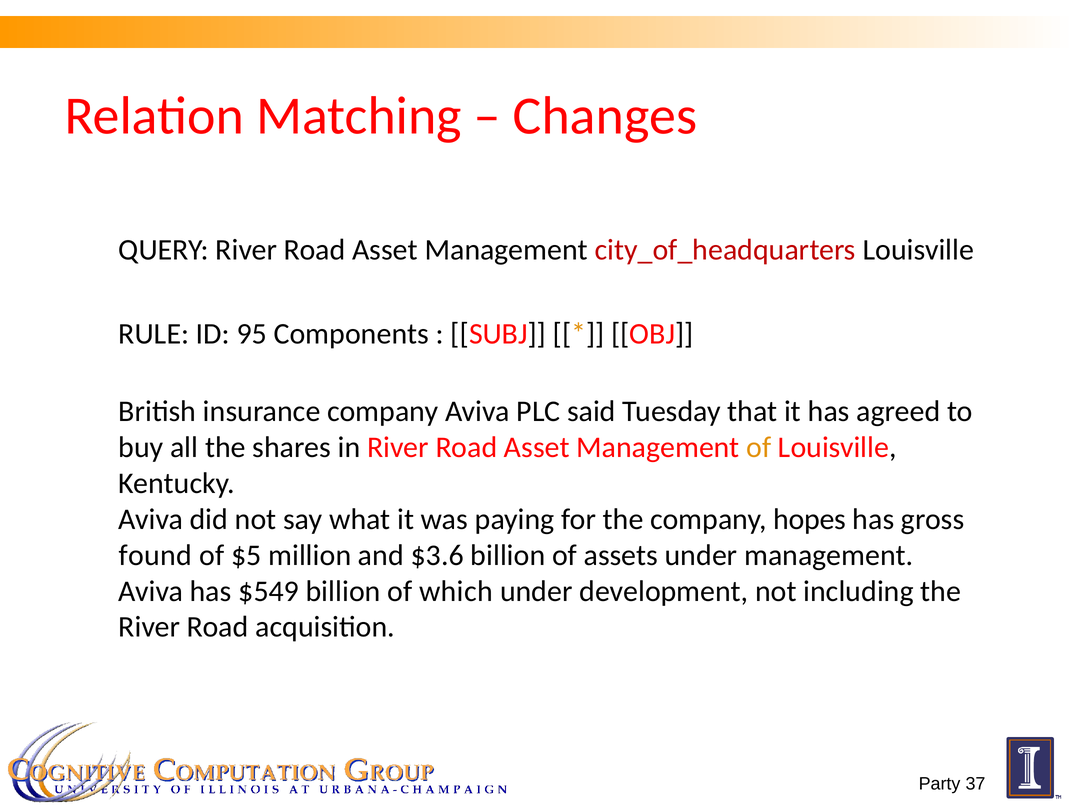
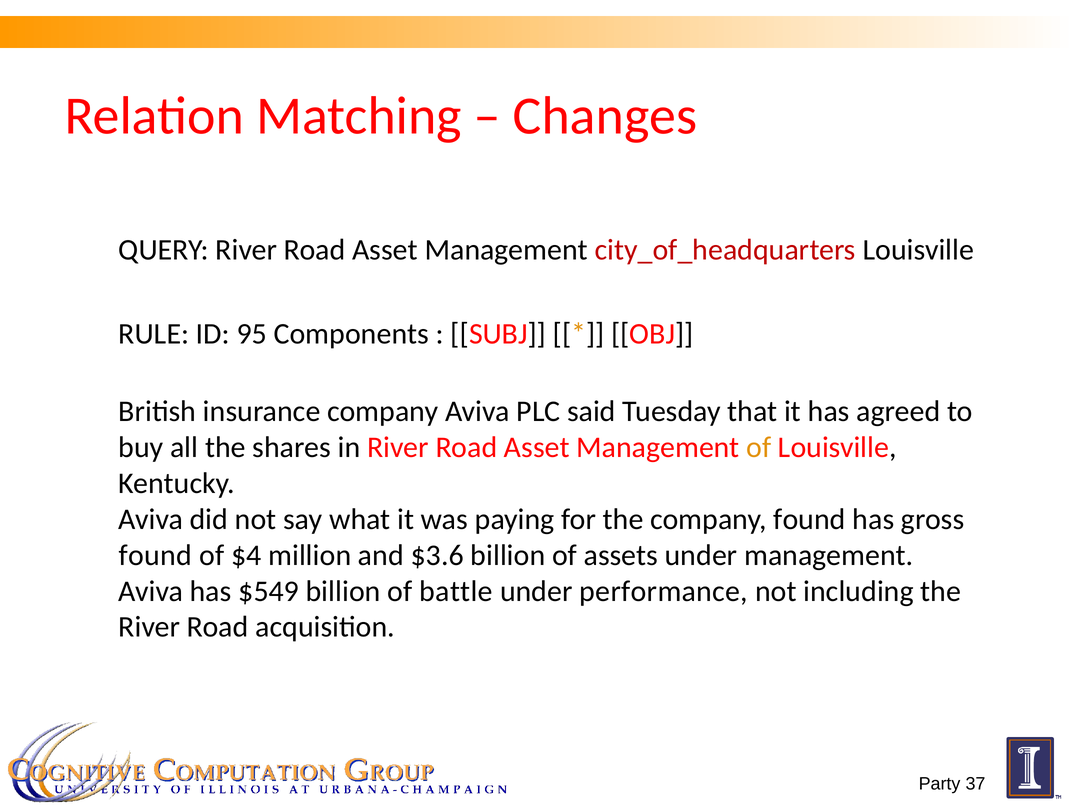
company hopes: hopes -> found (809, 519)
$5: $5 -> $4 (246, 555)
which: which -> battle (456, 591)
development: development -> performance (664, 591)
